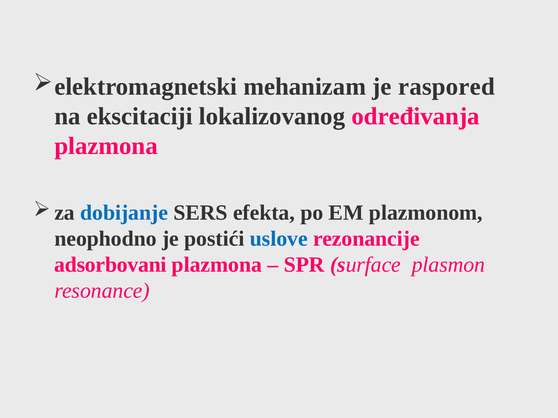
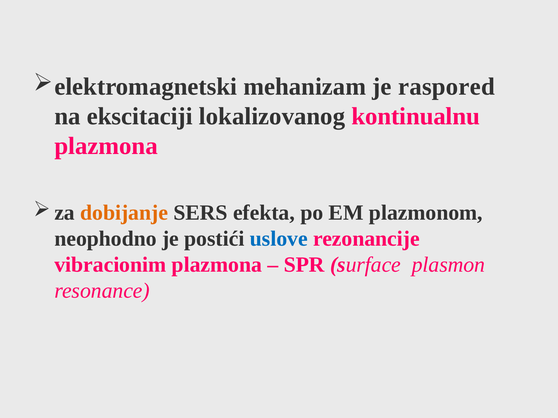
određivanja: određivanja -> kontinualnu (416, 116)
dobijanje colour: blue -> orange (124, 213)
adsorbovani: adsorbovani -> vibracionim (110, 265)
